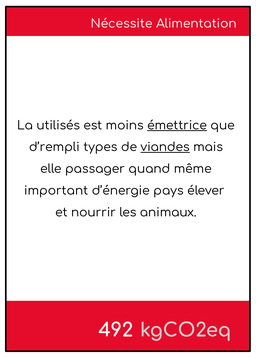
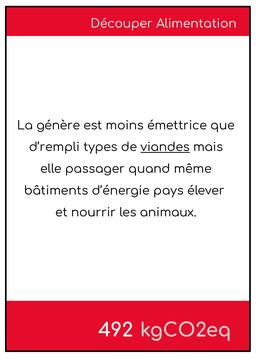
Nécessite: Nécessite -> Découper (122, 24)
utilisés: utilisés -> génère (58, 126)
émettrice underline: present -> none (177, 126)
important: important -> bâtiments (56, 191)
